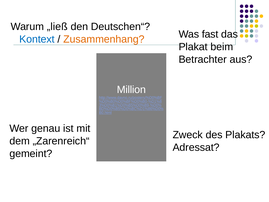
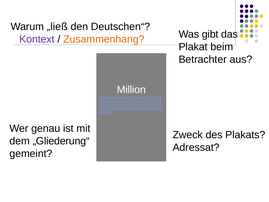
Kontext colour: blue -> purple (37, 39)
fast: fast -> gibt (210, 34)
„Zarenreich“: „Zarenreich“ -> „Gliederung“ (61, 141)
